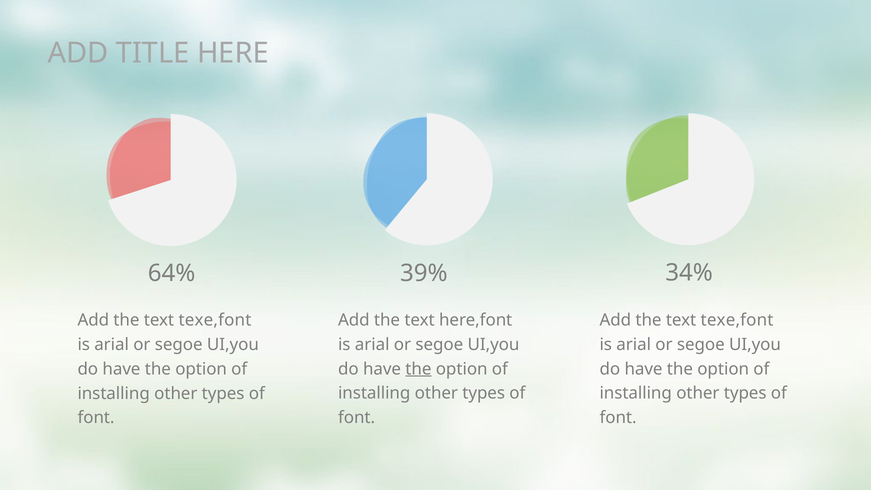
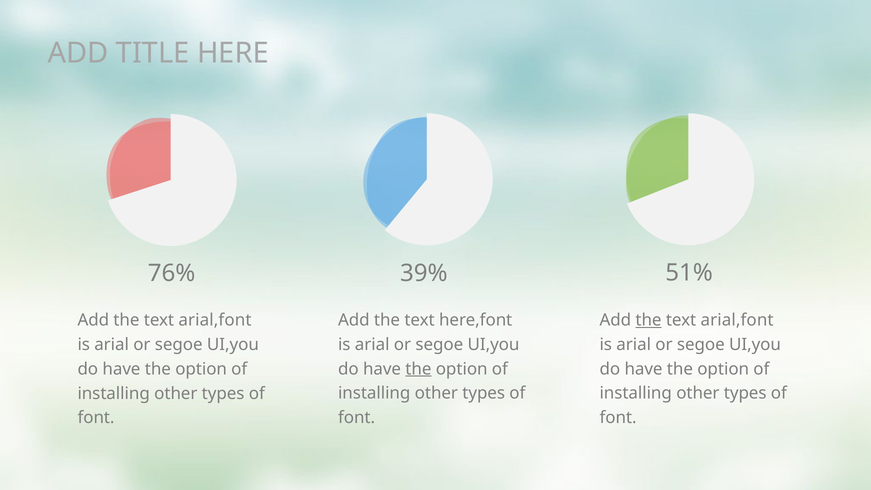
64%: 64% -> 76% (172, 273)
34%: 34% -> 51% (689, 273)
the underline: none -> present (648, 320)
texe,font: texe,font -> arial,font (737, 320)
texe,font: texe,font -> arial,font (215, 320)
